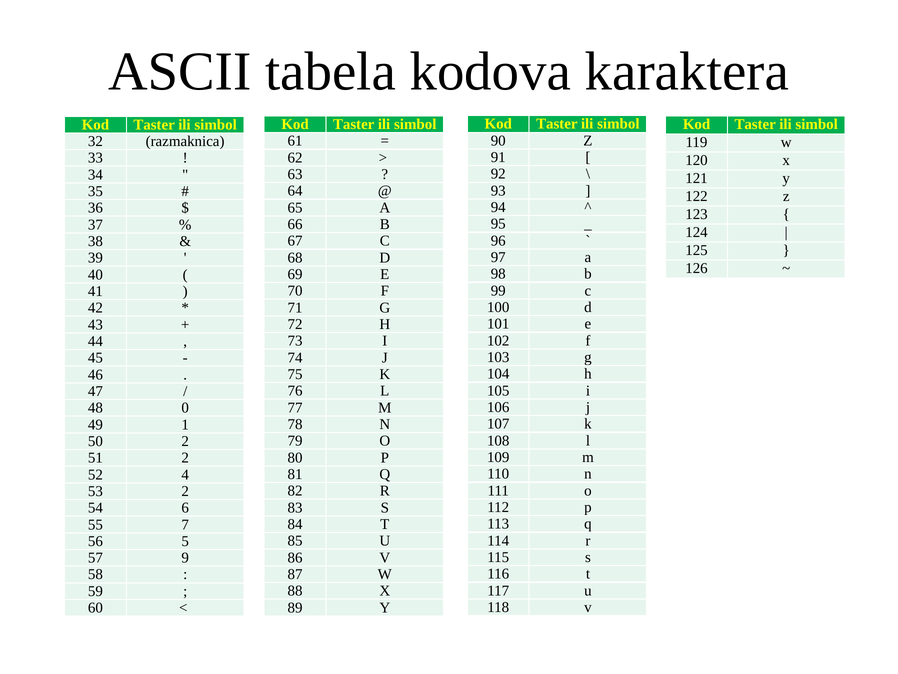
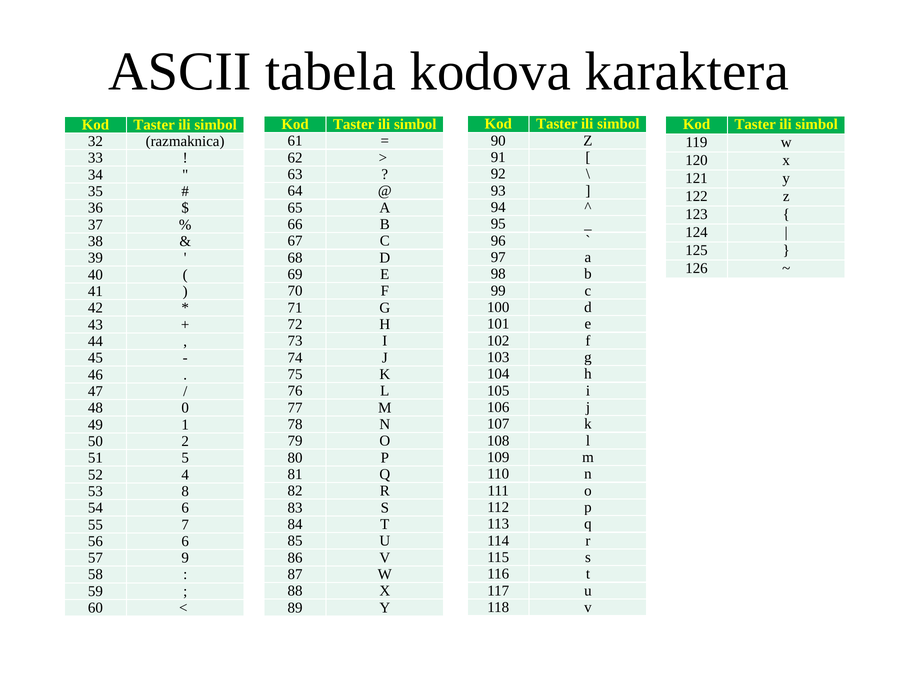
51 2: 2 -> 5 (185, 458)
53 2: 2 -> 8 (185, 491)
56 5: 5 -> 6 (185, 541)
